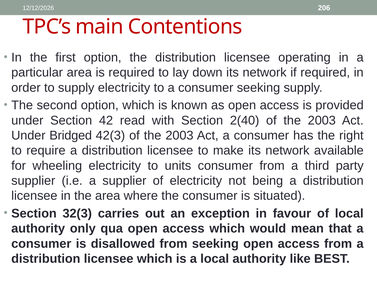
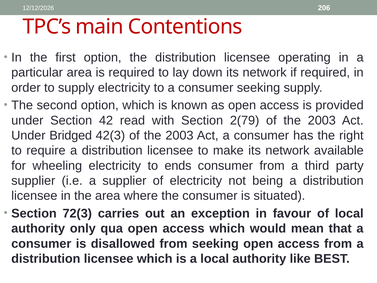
2(40: 2(40 -> 2(79 (245, 120)
units: units -> ends (178, 166)
32(3: 32(3 -> 72(3 (77, 213)
